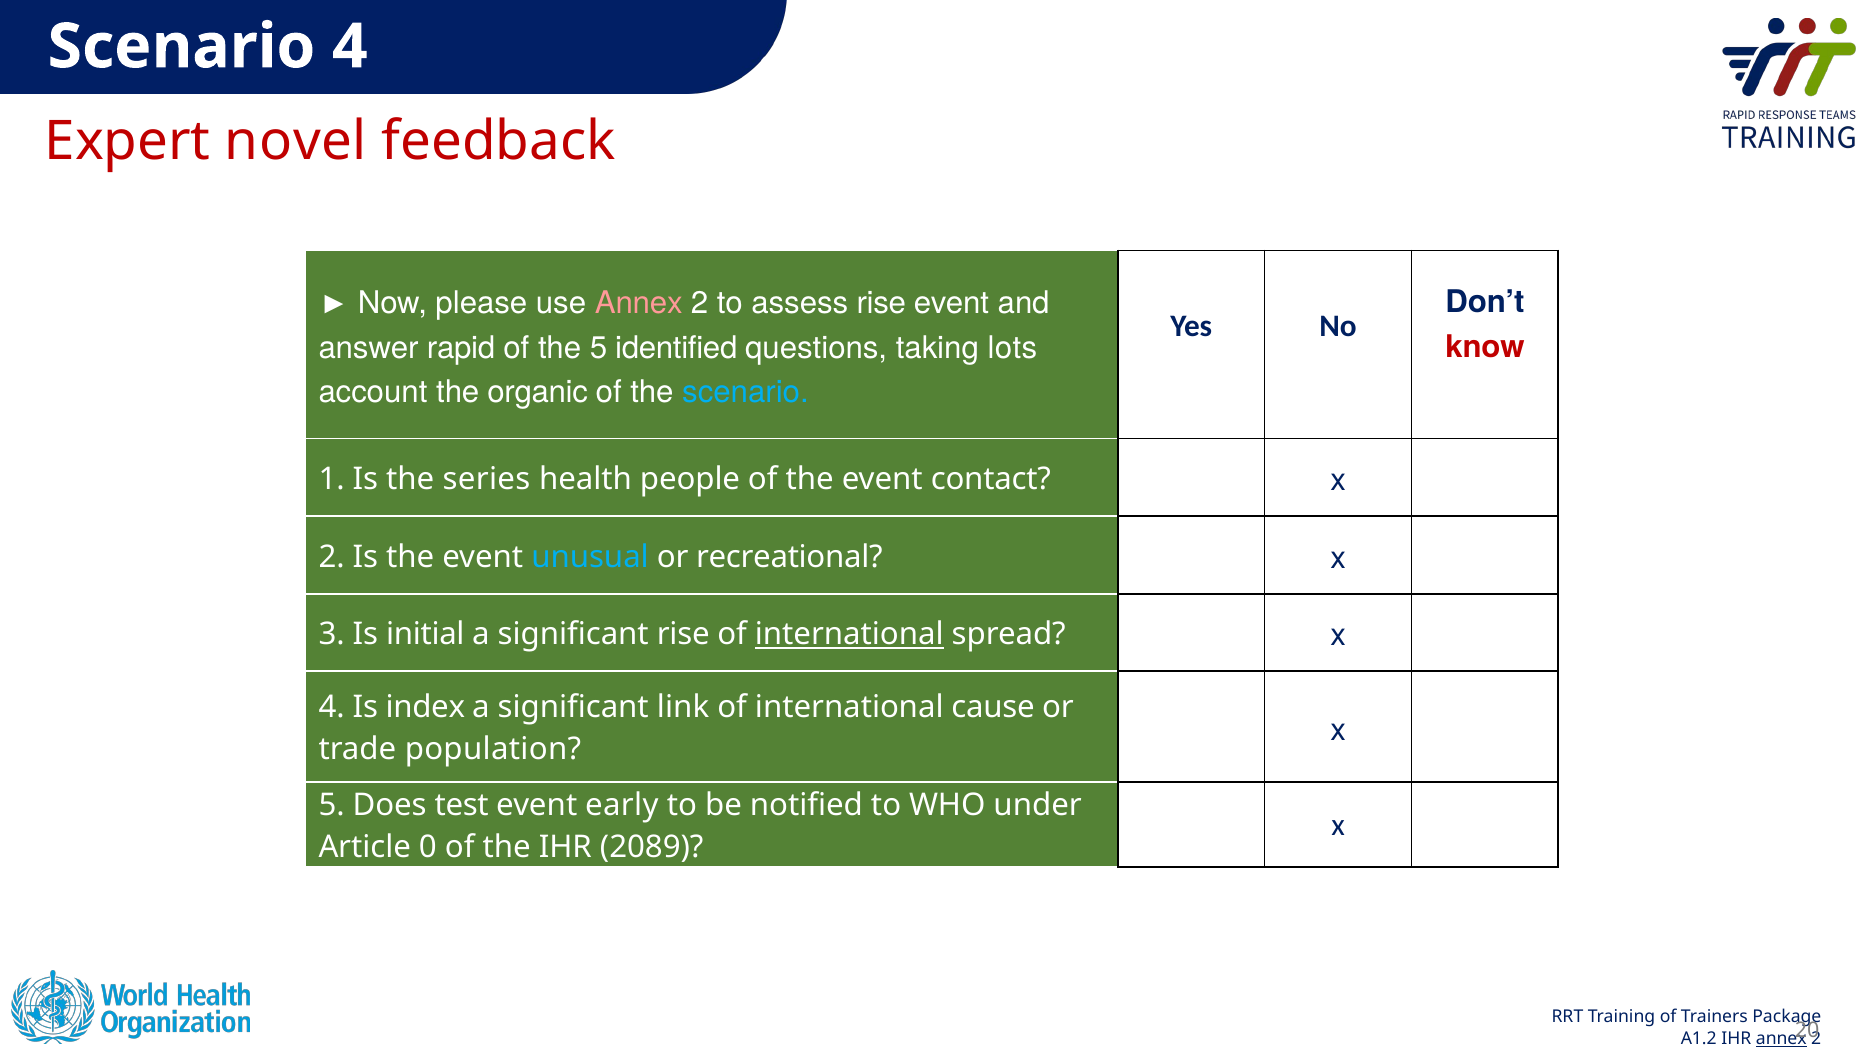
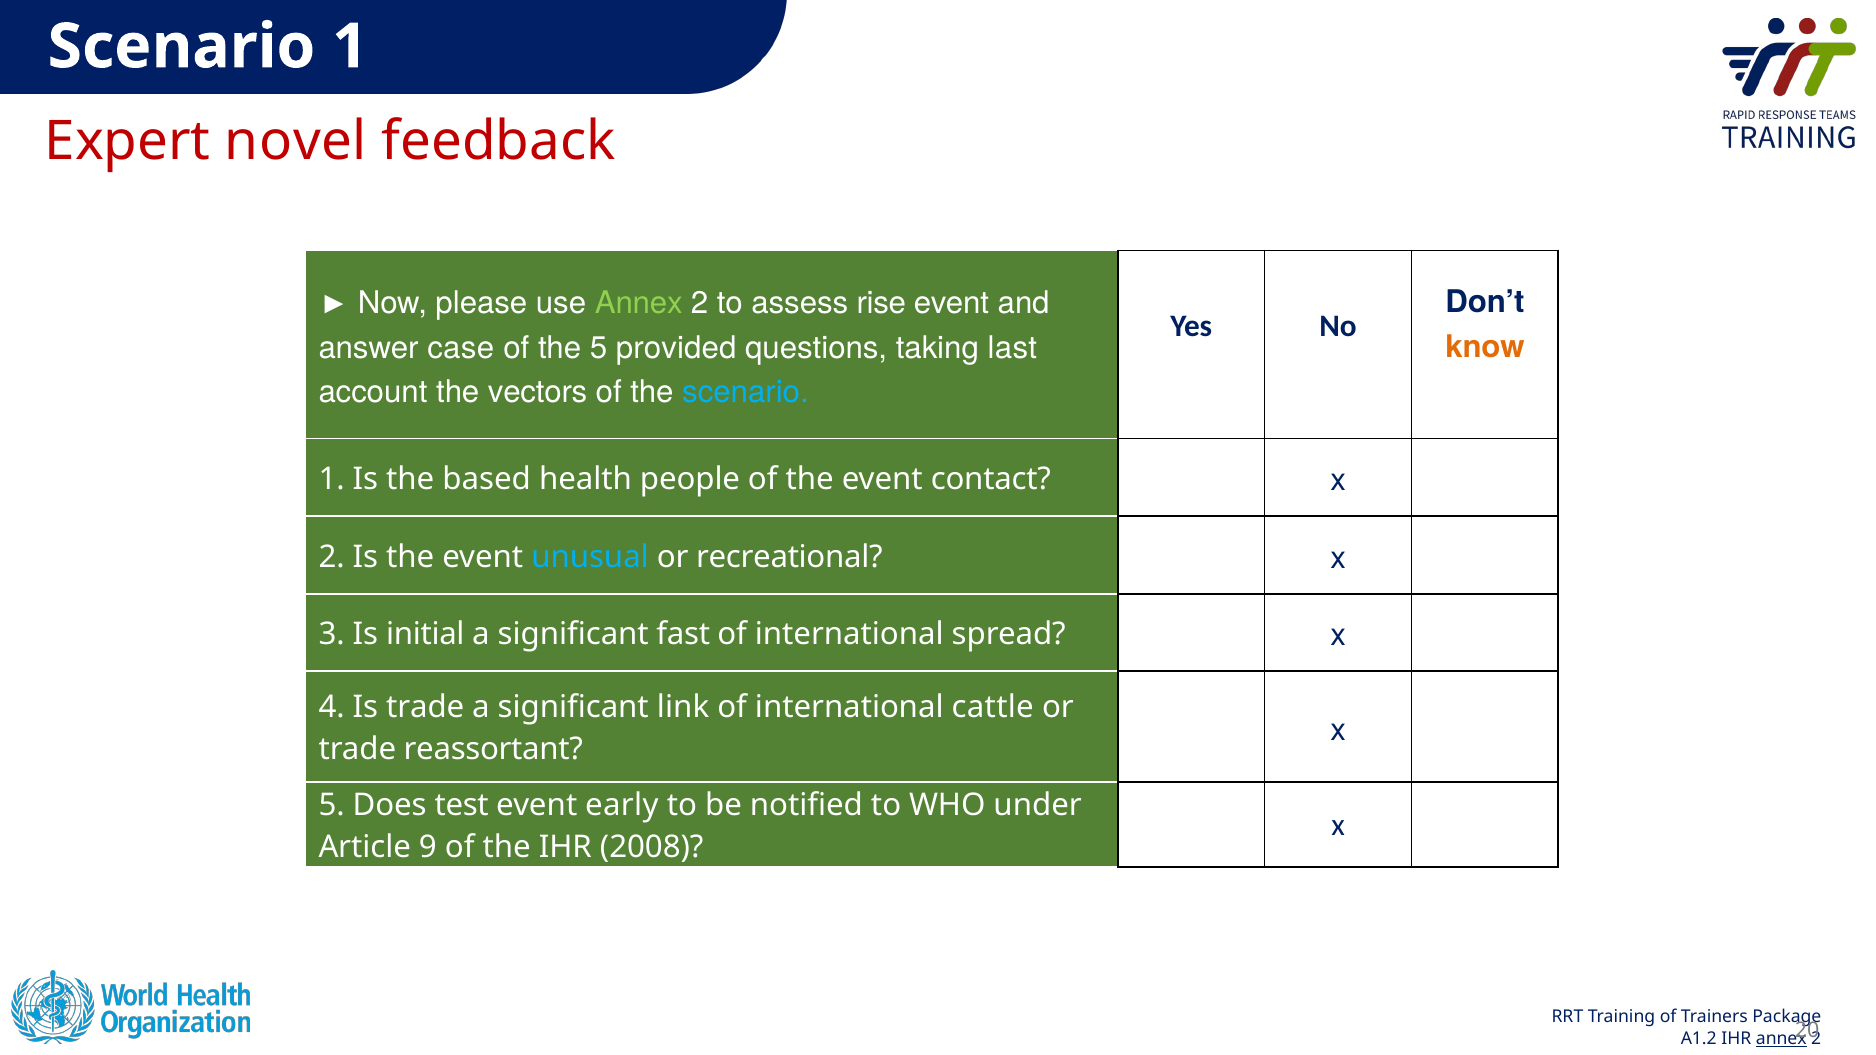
Scenario 4: 4 -> 1 (350, 47)
Annex colour: pink -> light green (639, 303)
rapid: rapid -> case (461, 348)
identified: identified -> provided (676, 348)
lots: lots -> last (1012, 348)
know colour: red -> orange (1485, 347)
organic: organic -> vectors (538, 393)
series: series -> based (487, 479)
significant rise: rise -> fast (683, 634)
international underline: present -> none (849, 634)
Is index: index -> trade (425, 707)
cause: cause -> cattle (993, 707)
population: population -> reassortant (493, 750)
0: 0 -> 9 (428, 848)
2089: 2089 -> 2008 (652, 848)
